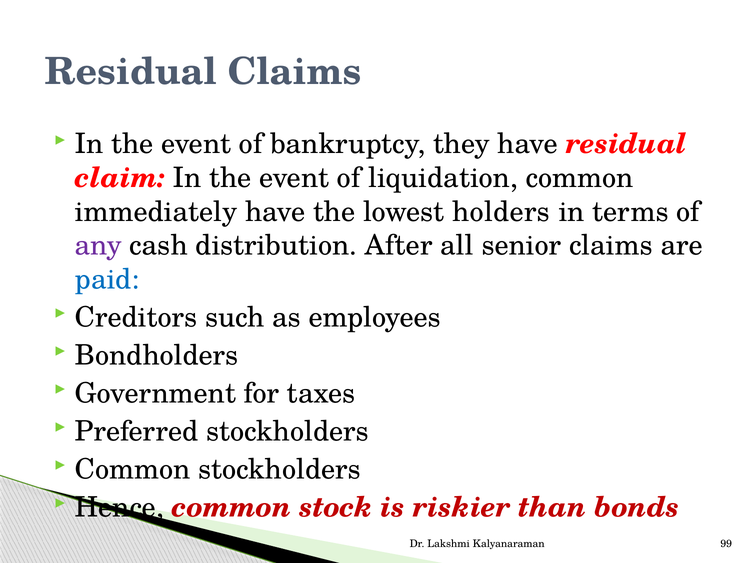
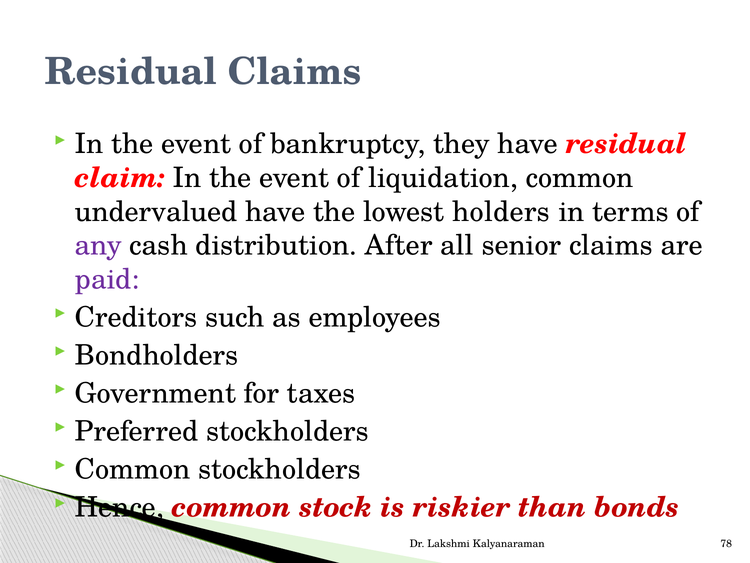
immediately: immediately -> undervalued (156, 212)
paid colour: blue -> purple (107, 279)
99: 99 -> 78 (726, 544)
